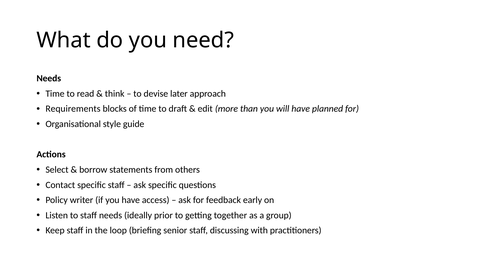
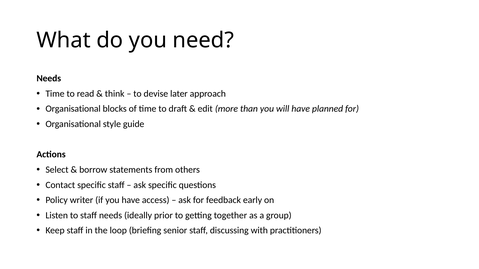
Requirements: Requirements -> Organisational (73, 109)
